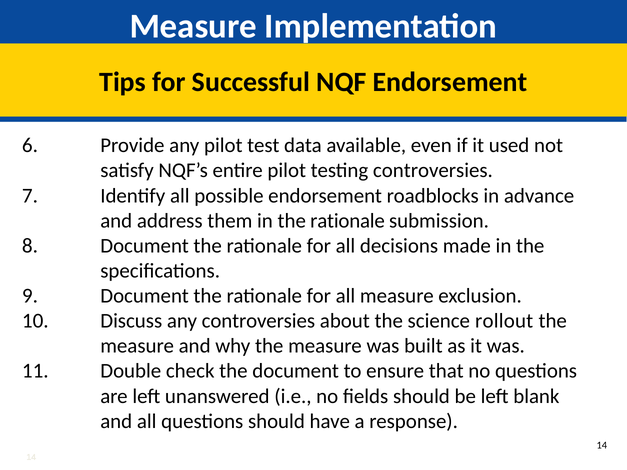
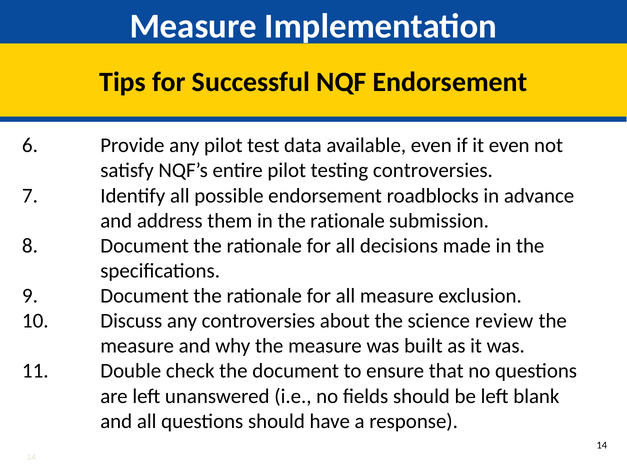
it used: used -> even (509, 146)
rollout: rollout -> review (504, 321)
